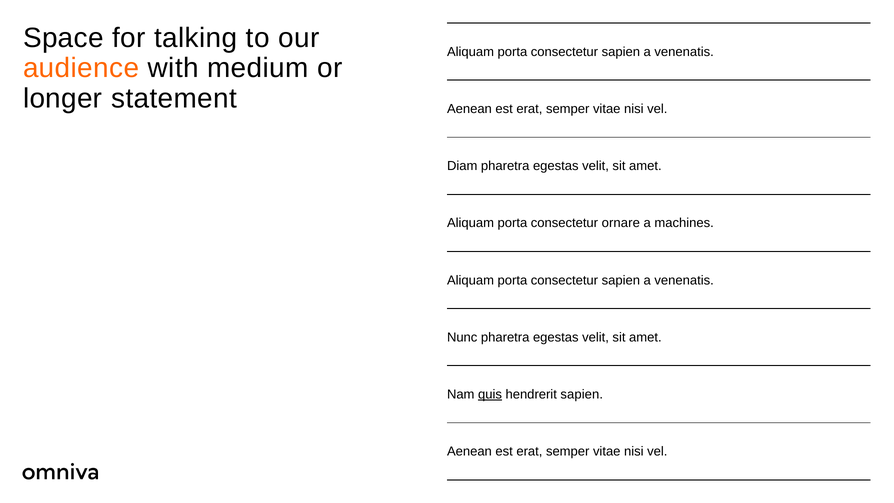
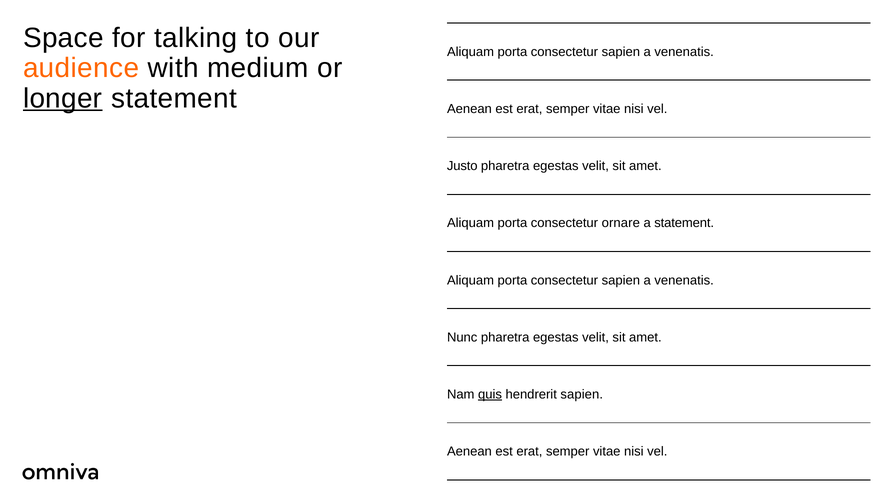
longer underline: none -> present (63, 98)
Diam: Diam -> Justo (462, 166)
a machines: machines -> statement (684, 223)
